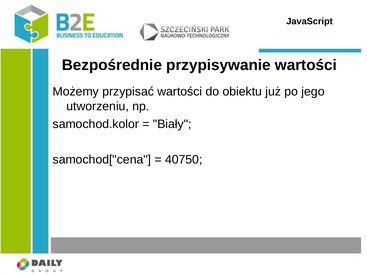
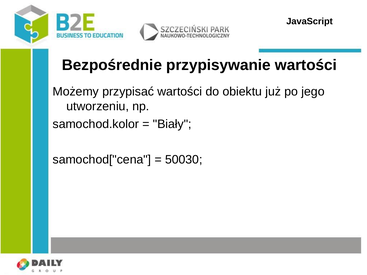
40750: 40750 -> 50030 (184, 160)
